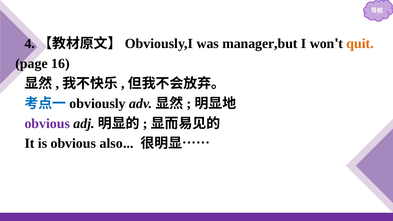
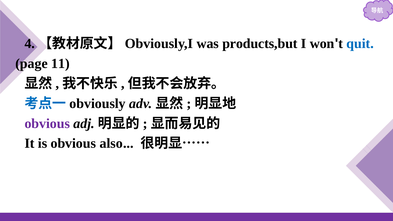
manager,but: manager,but -> products,but (260, 44)
quit colour: orange -> blue (360, 44)
16: 16 -> 11 (60, 64)
